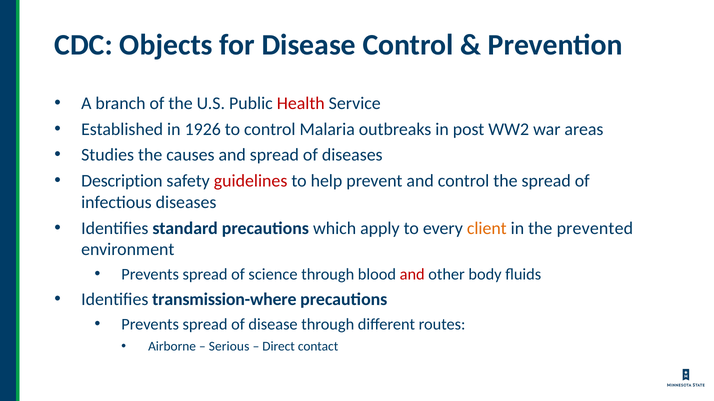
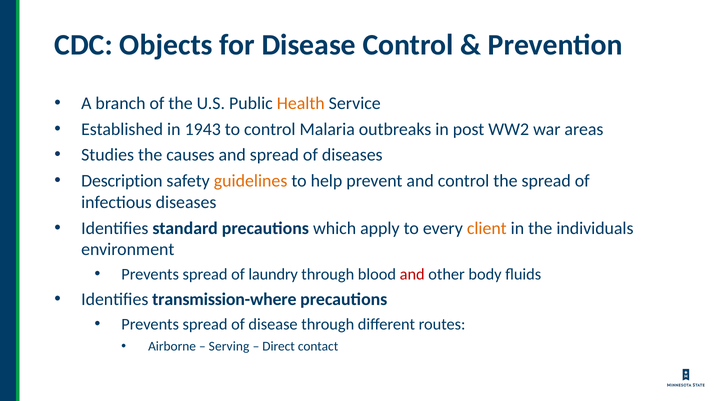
Health colour: red -> orange (301, 104)
1926: 1926 -> 1943 (203, 129)
guidelines colour: red -> orange (251, 181)
prevented: prevented -> individuals (595, 229)
science: science -> laundry (273, 275)
Serious: Serious -> Serving (229, 347)
